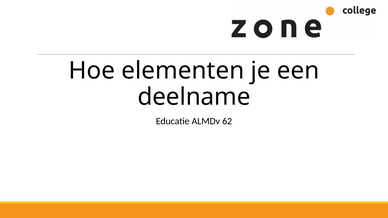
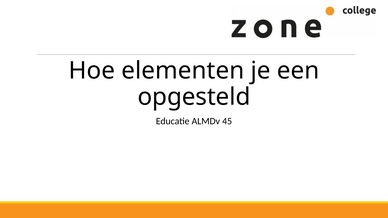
deelname: deelname -> opgesteld (194, 97)
62: 62 -> 45 (227, 121)
